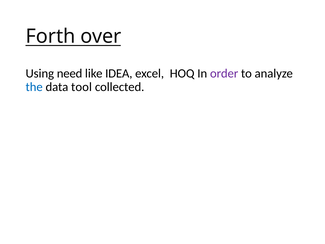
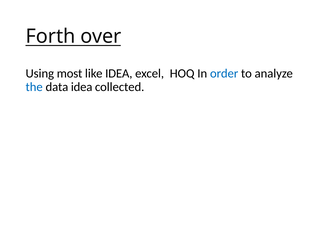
need: need -> most (70, 73)
order colour: purple -> blue (224, 73)
data tool: tool -> idea (82, 87)
